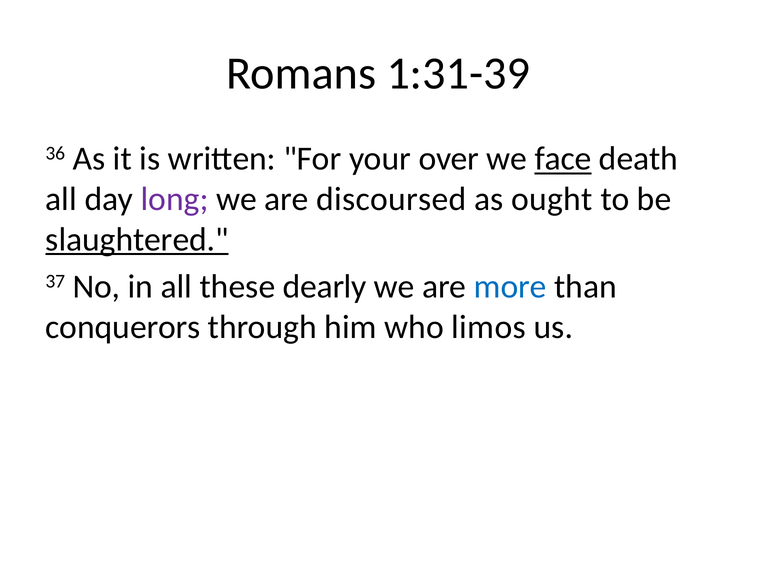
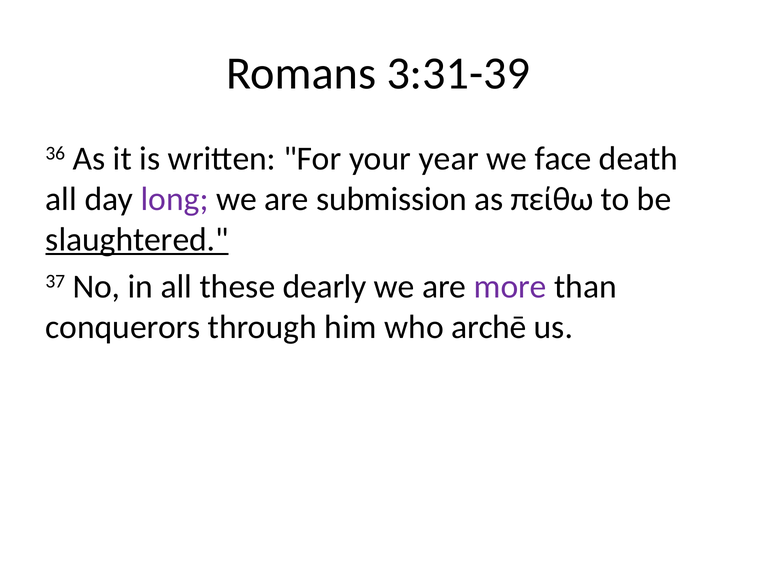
1:31-39: 1:31-39 -> 3:31-39 (458, 73)
over: over -> year (449, 159)
face underline: present -> none (563, 159)
discoursed: discoursed -> submission (391, 199)
ought: ought -> πείθω (552, 199)
more colour: blue -> purple (510, 287)
limos: limos -> archē (489, 327)
